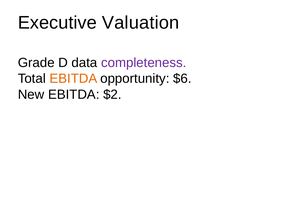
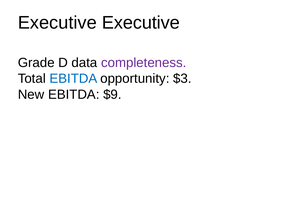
Executive Valuation: Valuation -> Executive (141, 23)
EBITDA colour: orange -> blue (73, 78)
$6: $6 -> $3 (182, 78)
$2: $2 -> $9 (112, 94)
